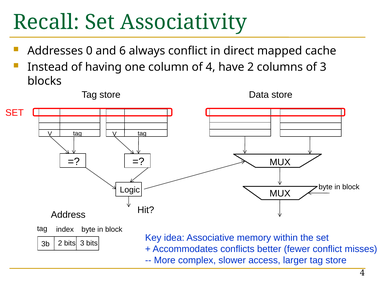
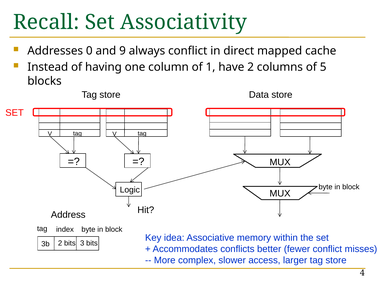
6: 6 -> 9 (123, 51)
of 4: 4 -> 1 (211, 67)
of 3: 3 -> 5 (323, 67)
